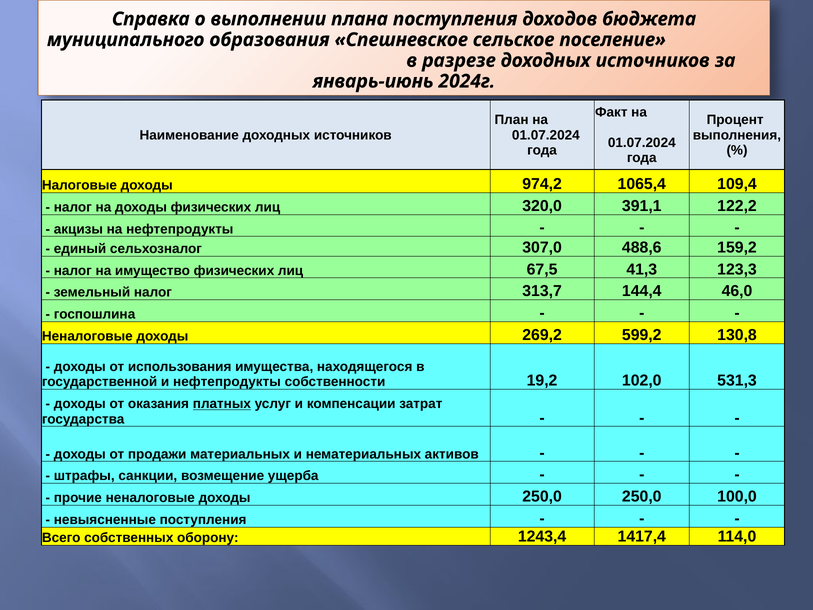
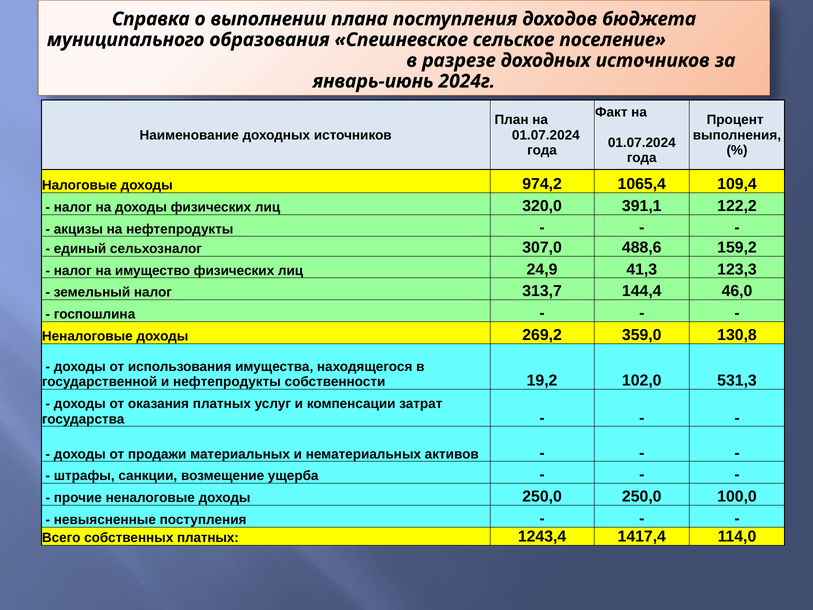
67,5: 67,5 -> 24,9 (542, 269)
599,2: 599,2 -> 359,0 (642, 335)
платных underline: present -> none (222, 404)
собственных оборону: оборону -> платных (208, 538)
